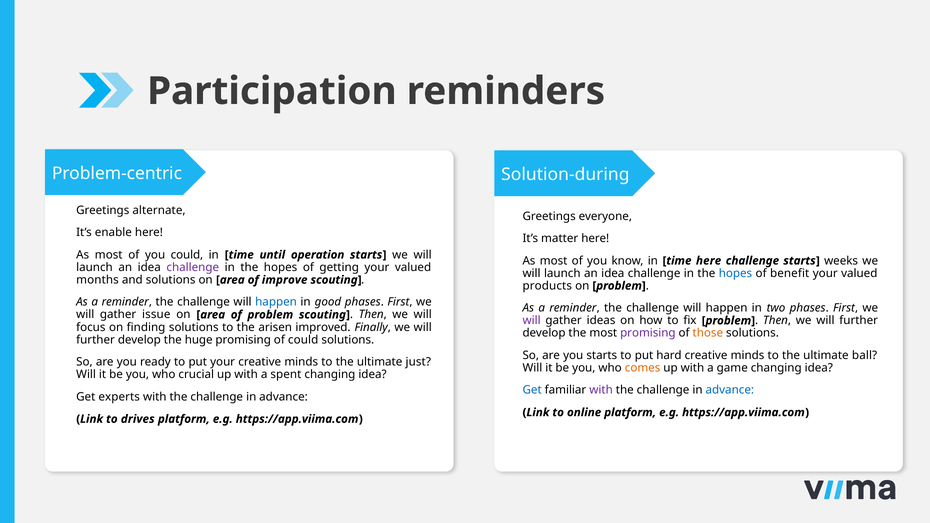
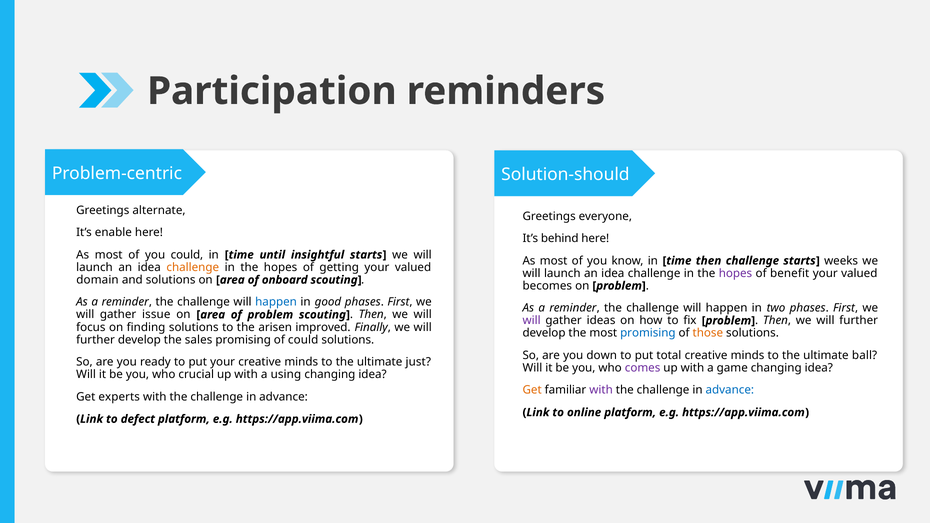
Solution-during: Solution-during -> Solution-should (565, 175)
matter: matter -> behind (560, 239)
operation: operation -> insightful (318, 255)
time here: here -> then (709, 261)
challenge colour: purple -> orange (193, 267)
hopes colour: blue -> purple (735, 273)
months: months -> domain (98, 280)
improve: improve -> onboard (285, 280)
products: products -> becomes (547, 286)
promising colour: purple -> blue (648, 333)
huge: huge -> sales (199, 340)
you starts: starts -> down (602, 355)
hard: hard -> total (669, 355)
comes colour: orange -> purple (643, 368)
spent: spent -> using (286, 375)
Get colour: blue -> orange (532, 390)
drives: drives -> defect (138, 419)
